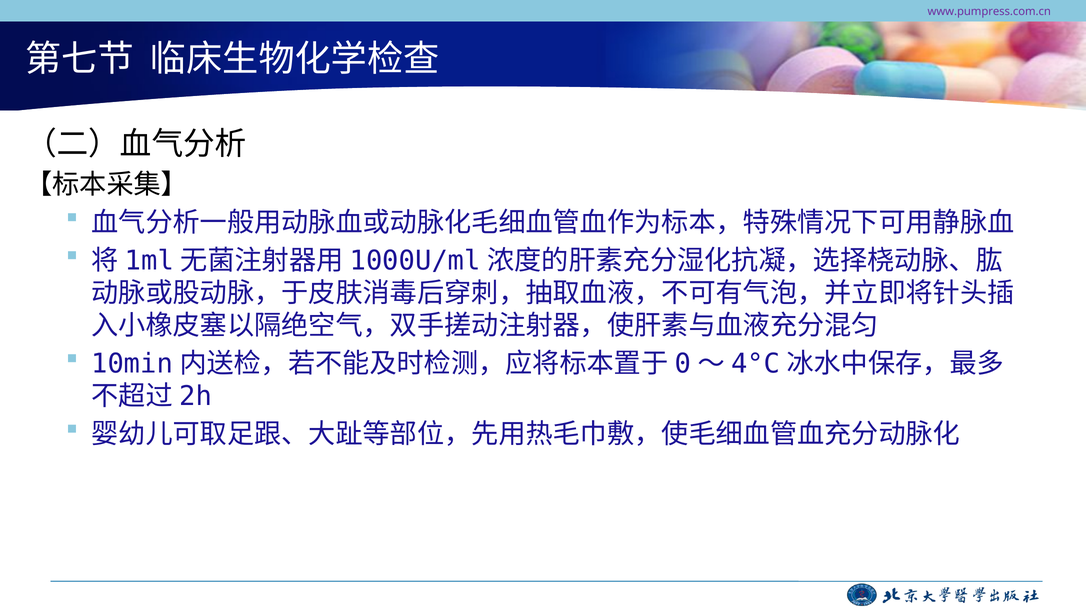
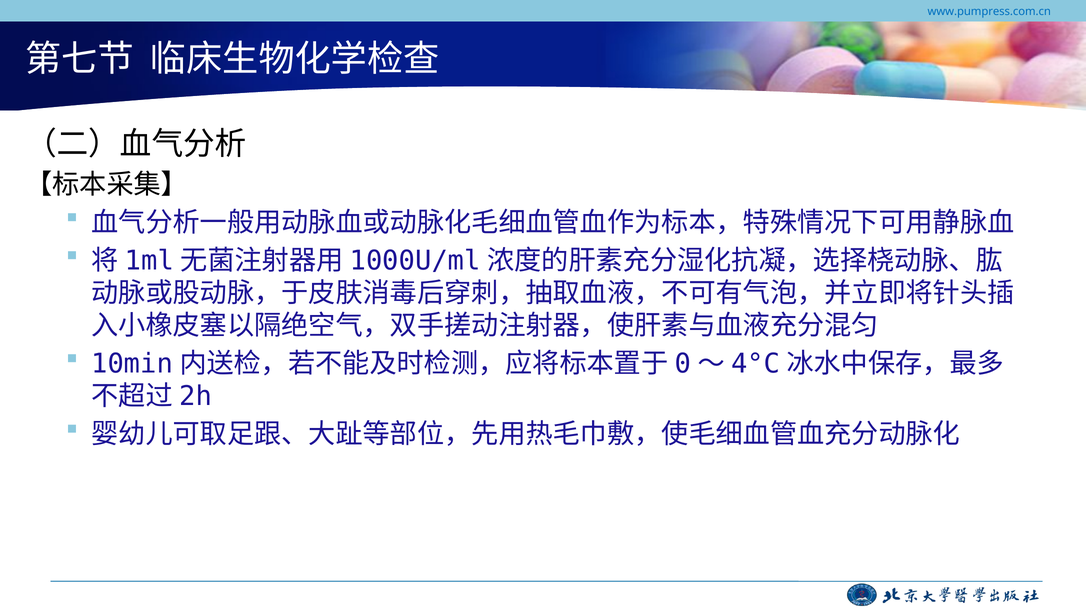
www.pumpress.com.cn colour: purple -> blue (989, 12)
